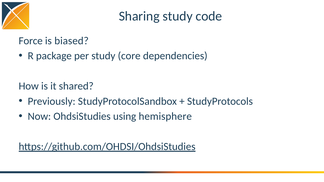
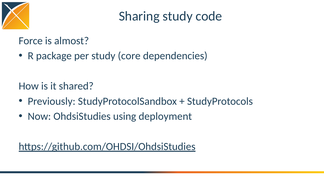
biased: biased -> almost (72, 41)
hemisphere: hemisphere -> deployment (165, 116)
